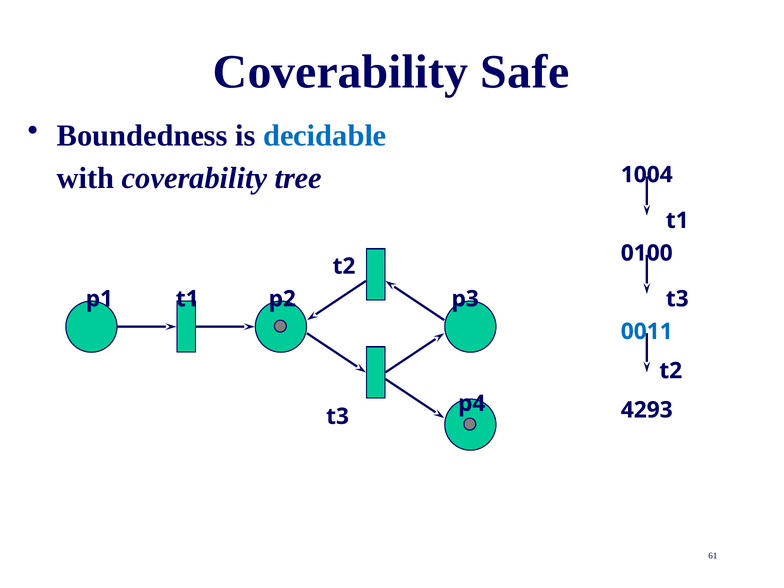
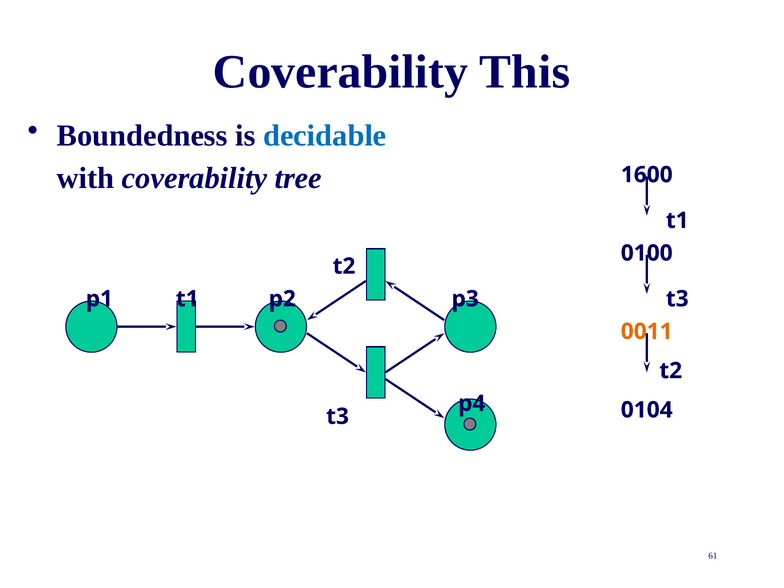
Safe: Safe -> This (525, 72)
1004: 1004 -> 1600 (647, 175)
0011 colour: blue -> orange (647, 331)
4293: 4293 -> 0104 (647, 410)
